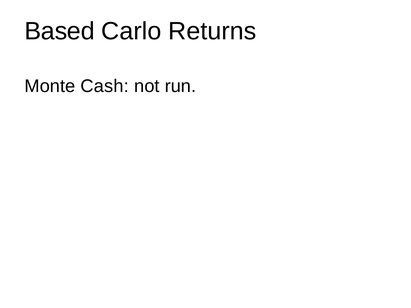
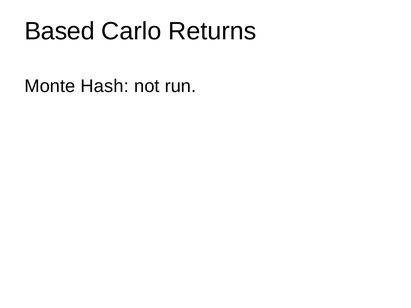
Cash: Cash -> Hash (105, 86)
